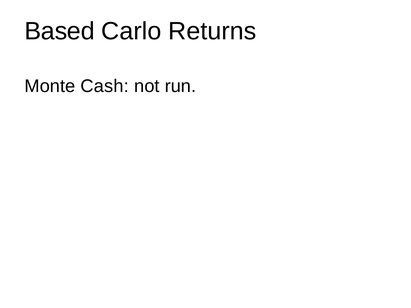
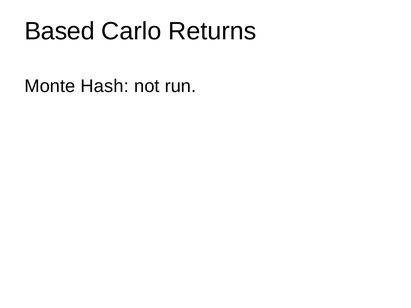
Cash: Cash -> Hash (105, 86)
